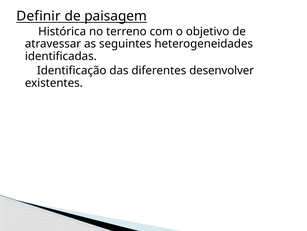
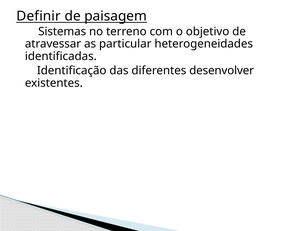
Histórica: Histórica -> Sistemas (62, 31)
seguintes: seguintes -> particular (125, 44)
